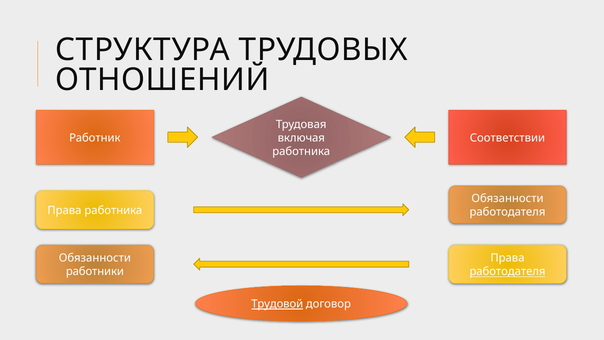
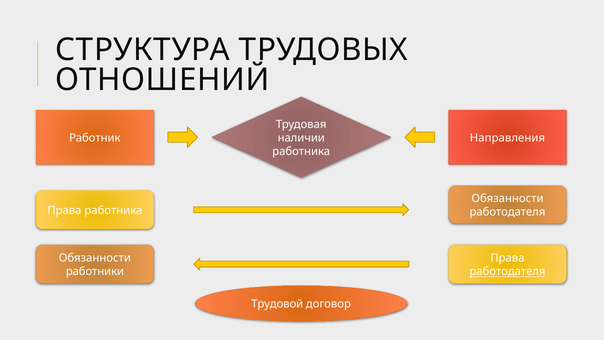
включая: включая -> наличии (301, 138)
Соответствии: Соответствии -> Направления (507, 138)
Трудовой underline: present -> none (277, 304)
